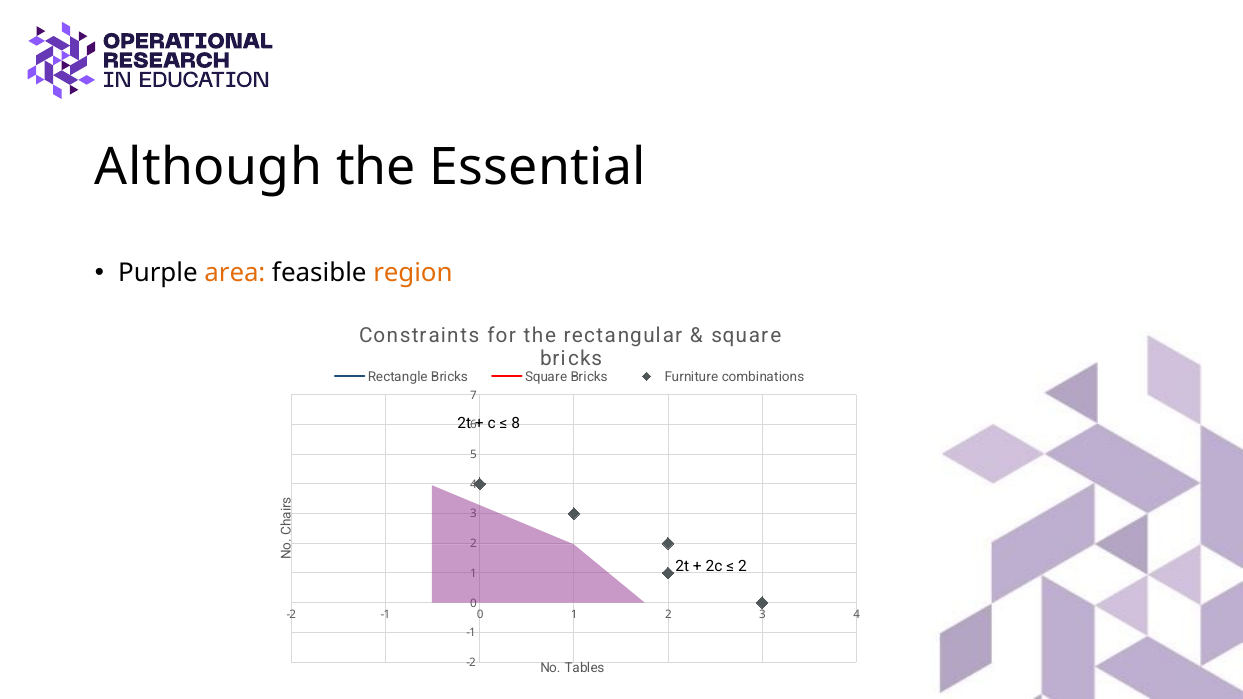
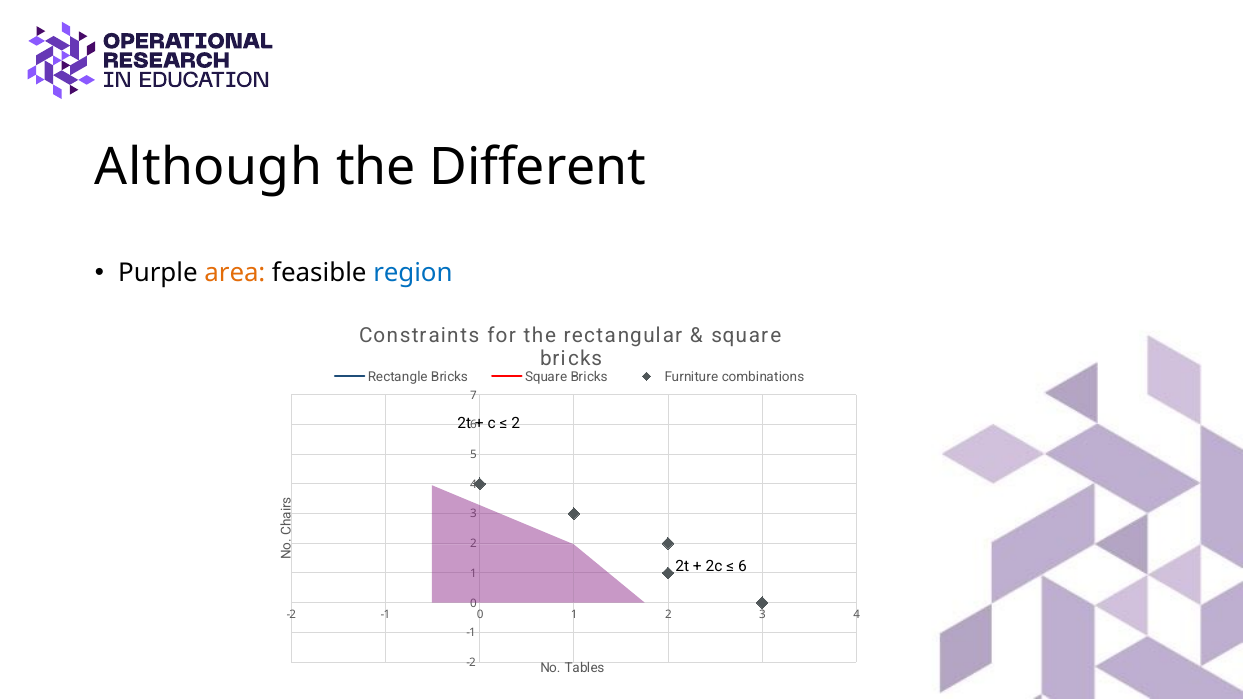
Essential: Essential -> Different (538, 167)
region colour: orange -> blue (413, 273)
8: 8 -> 2 (516, 424)
2: 2 -> 6 (742, 567)
